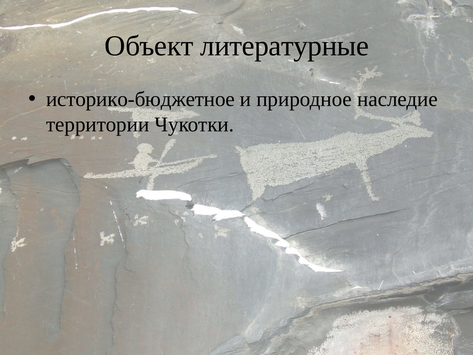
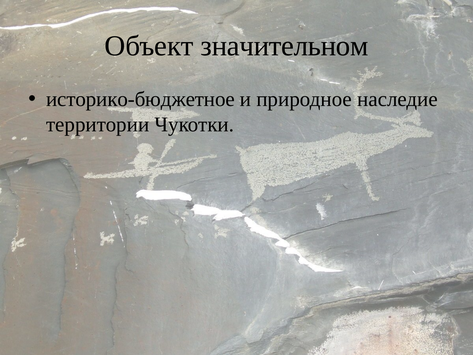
литературные: литературные -> значительном (285, 46)
